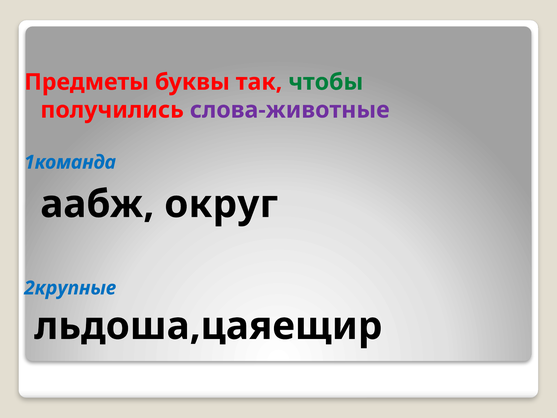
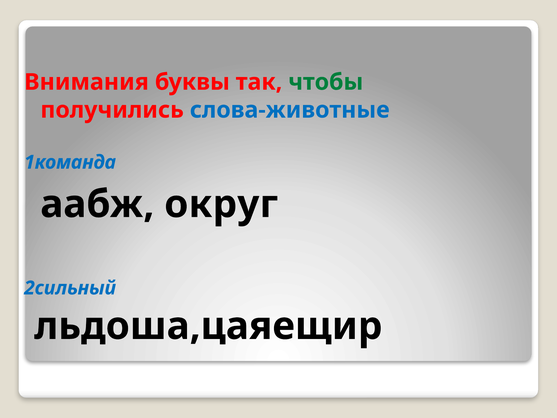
Предметы: Предметы -> Внимания (87, 82)
слова-животные colour: purple -> blue (290, 110)
2крупные: 2крупные -> 2сильный (70, 288)
